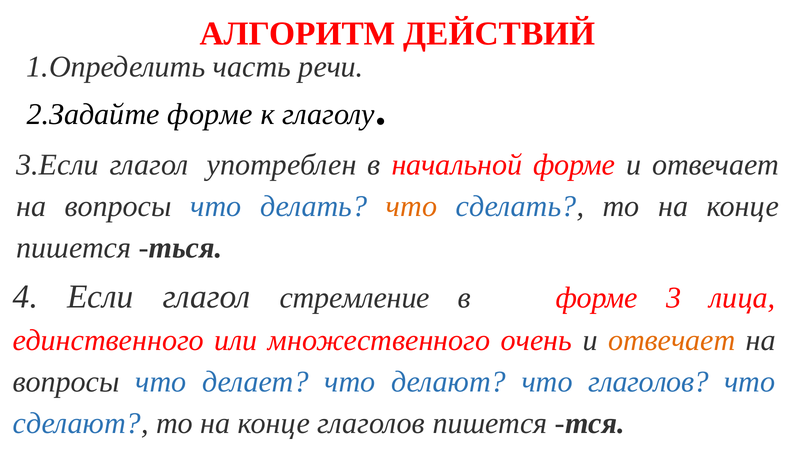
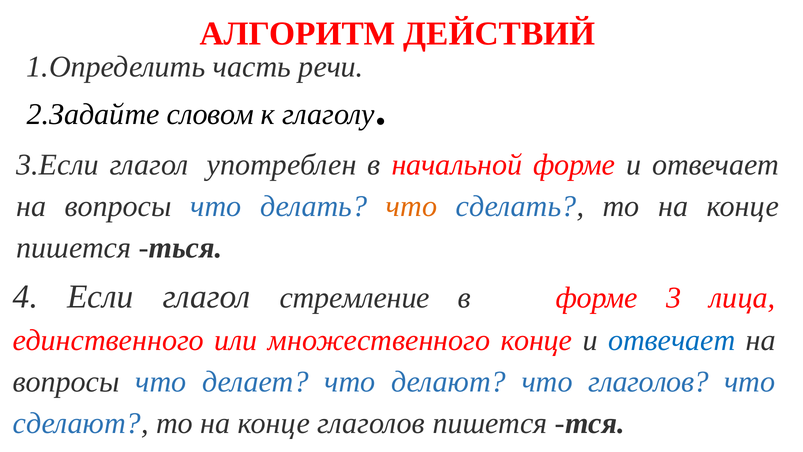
2.Задайте форме: форме -> словом (210, 114)
множественного очень: очень -> конце (536, 340)
отвечает colour: orange -> blue (672, 340)
